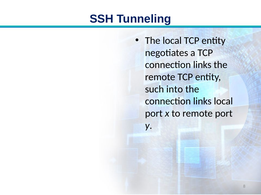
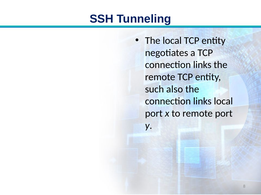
into: into -> also (175, 89)
